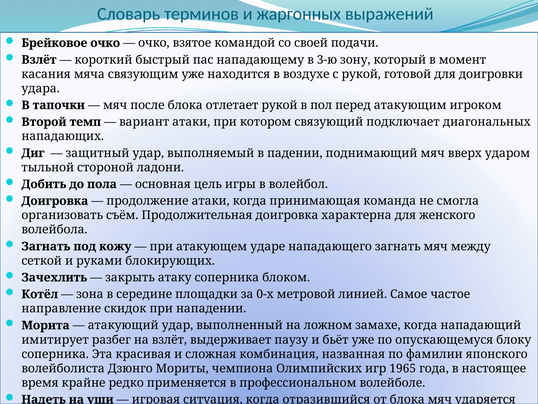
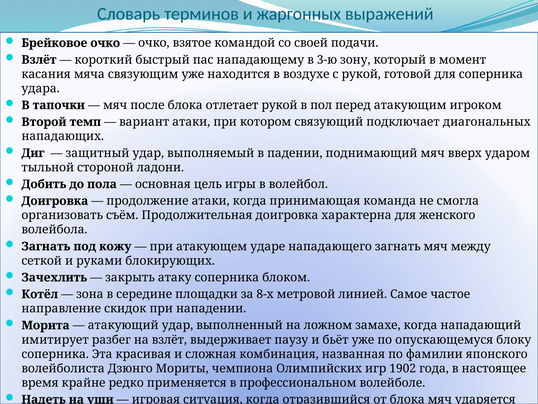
для доигровки: доигровки -> соперника (491, 74)
0-х: 0-х -> 8-х (265, 294)
1965: 1965 -> 1902 (403, 368)
